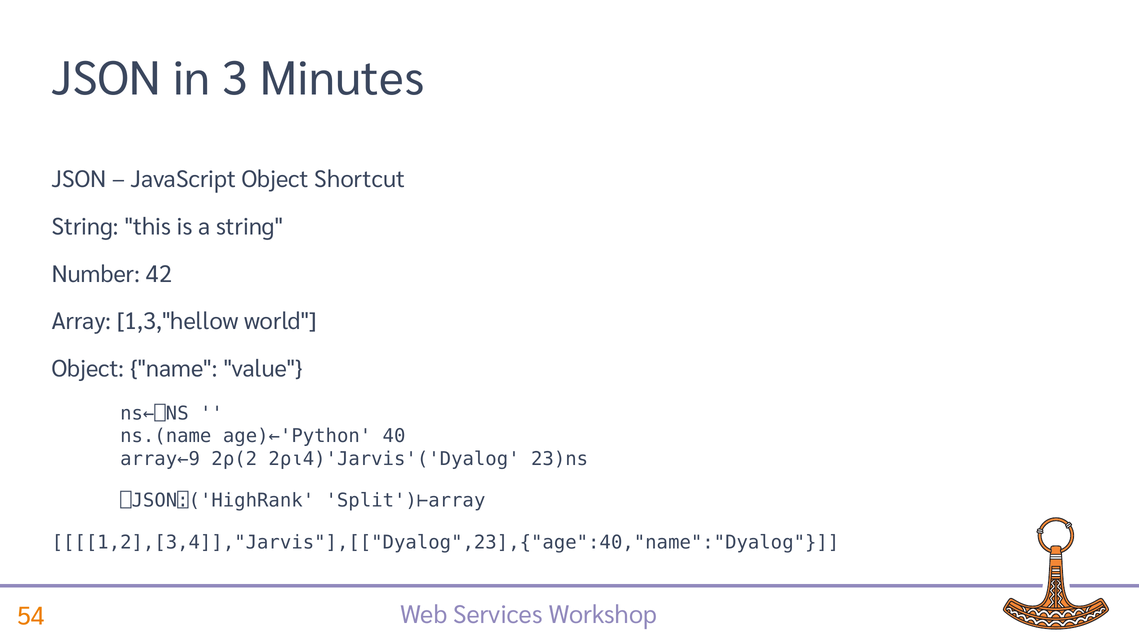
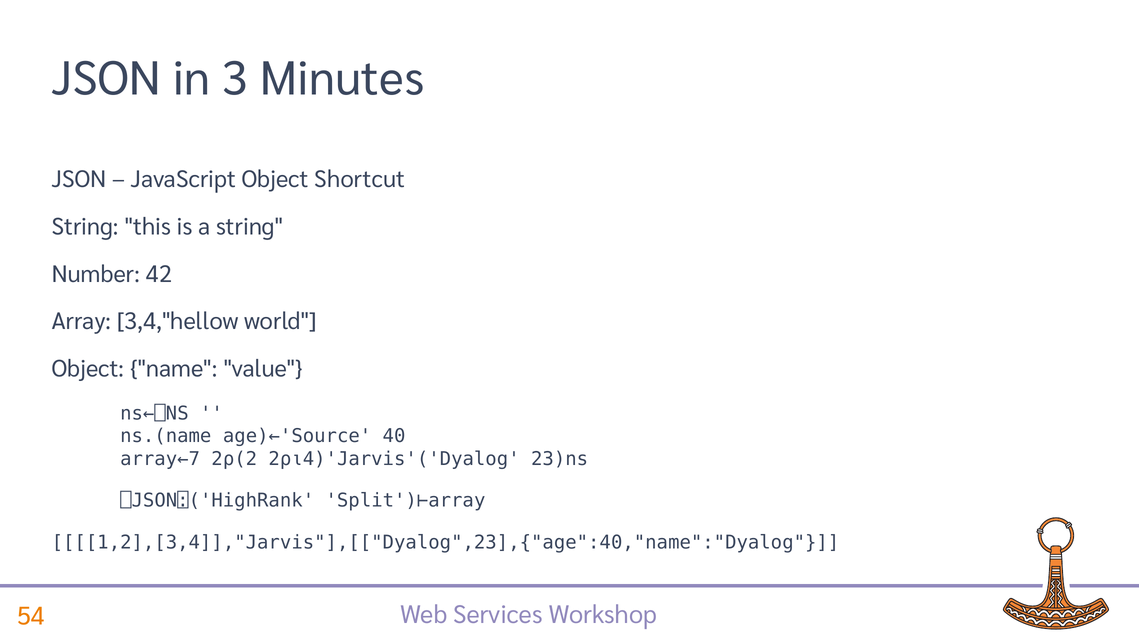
1,3,"hellow: 1,3,"hellow -> 3,4,"hellow (178, 321)
age)←'Python: age)←'Python -> age)←'Source (297, 436)
array←9: array←9 -> array←7 (160, 459)
